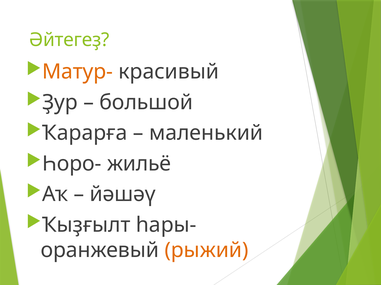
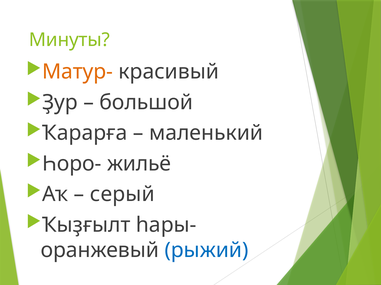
Әйтегеҙ: Әйтегеҙ -> Минуты (69, 40)
йәшәү: йәшәү -> серый (122, 195)
рыжий colour: orange -> blue (207, 251)
